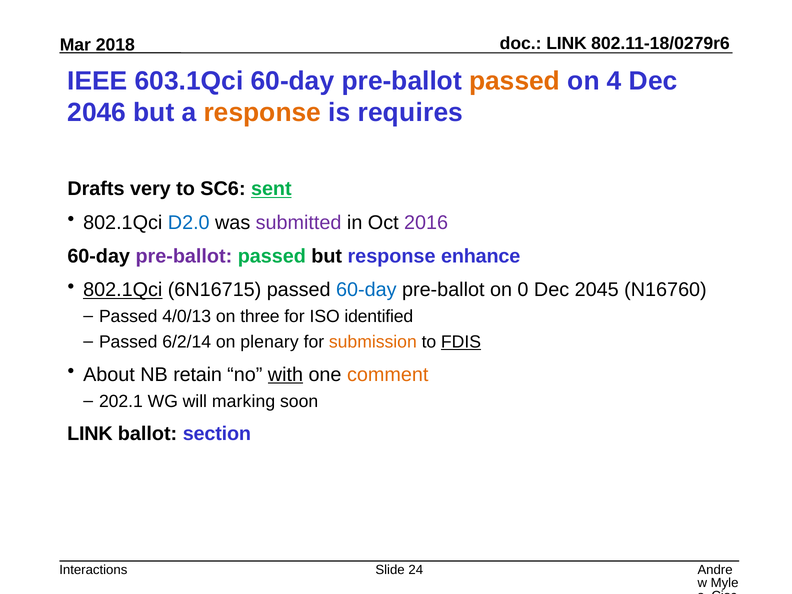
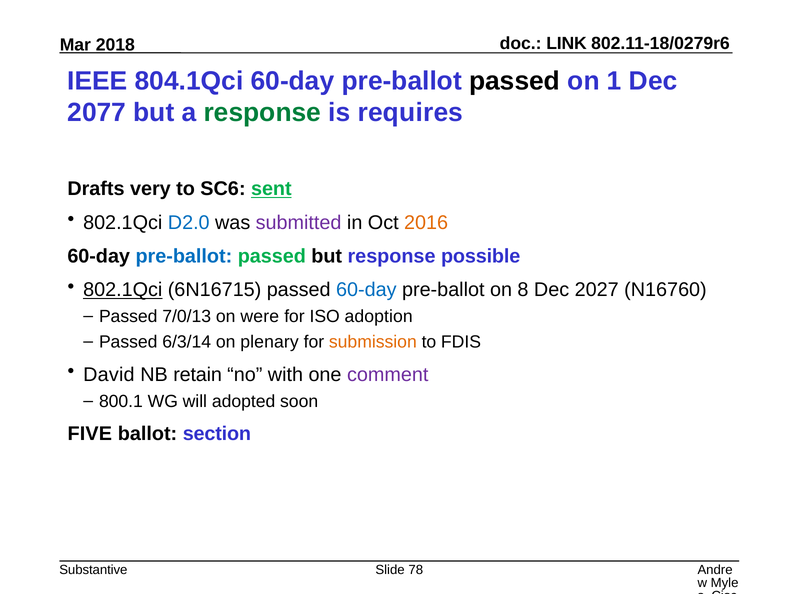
603.1Qci: 603.1Qci -> 804.1Qci (189, 81)
passed colour: orange -> black (515, 81)
4: 4 -> 1 (614, 81)
2046: 2046 -> 2077 (97, 113)
response colour: orange -> green (262, 113)
2016 colour: purple -> orange (426, 223)
pre-ballot colour: purple -> blue (184, 256)
enhance: enhance -> possible (481, 256)
0: 0 -> 8 (523, 290)
2045: 2045 -> 2027 (597, 290)
4/0/13: 4/0/13 -> 7/0/13 (187, 317)
three: three -> were (260, 317)
identified: identified -> adoption (379, 317)
6/2/14: 6/2/14 -> 6/3/14 (187, 342)
FDIS underline: present -> none (461, 342)
About: About -> David (109, 375)
with underline: present -> none (285, 375)
comment colour: orange -> purple (388, 375)
202.1: 202.1 -> 800.1 (121, 401)
marking: marking -> adopted (244, 401)
LINK: LINK -> FIVE (90, 434)
Interactions: Interactions -> Substantive (93, 570)
24: 24 -> 78 (416, 570)
